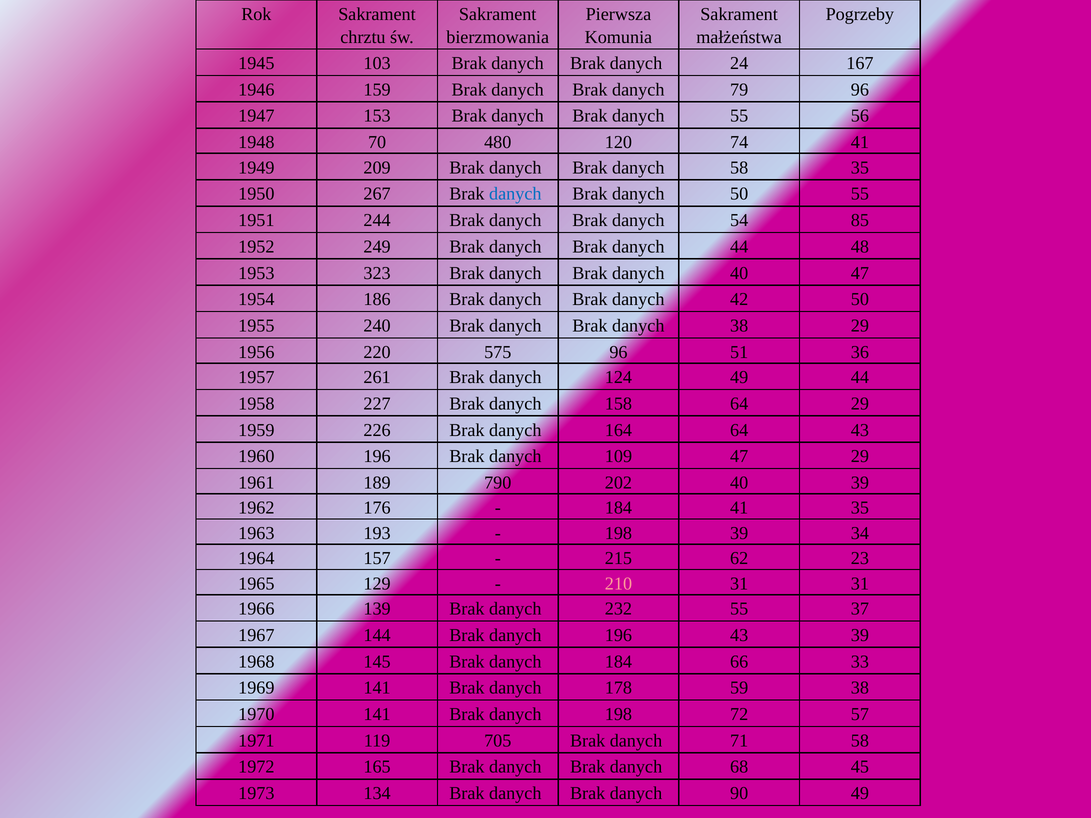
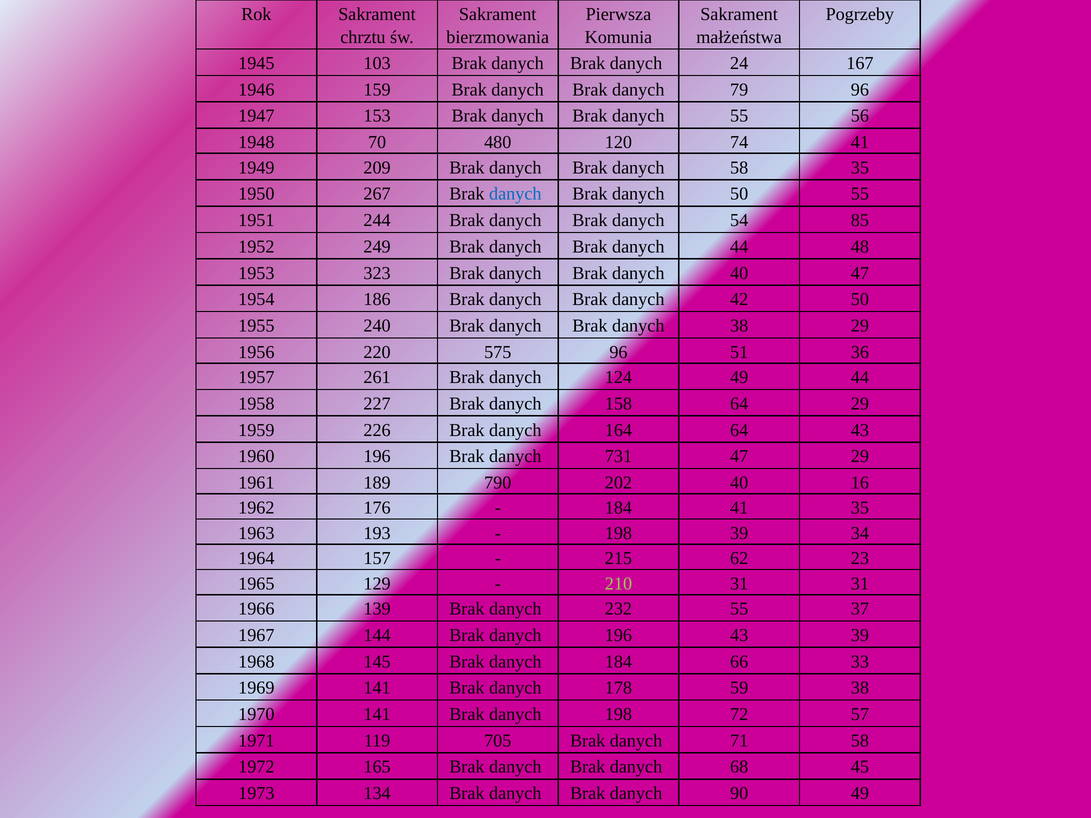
109: 109 -> 731 (618, 457)
40 39: 39 -> 16 (860, 483)
210 colour: pink -> light green (618, 584)
